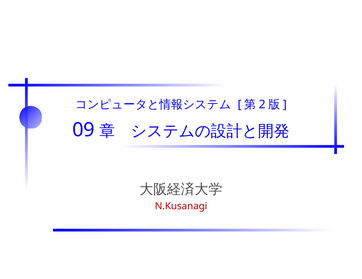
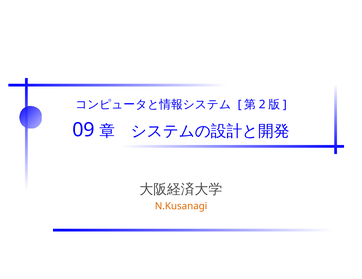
N.Kusanagi colour: red -> orange (181, 206)
